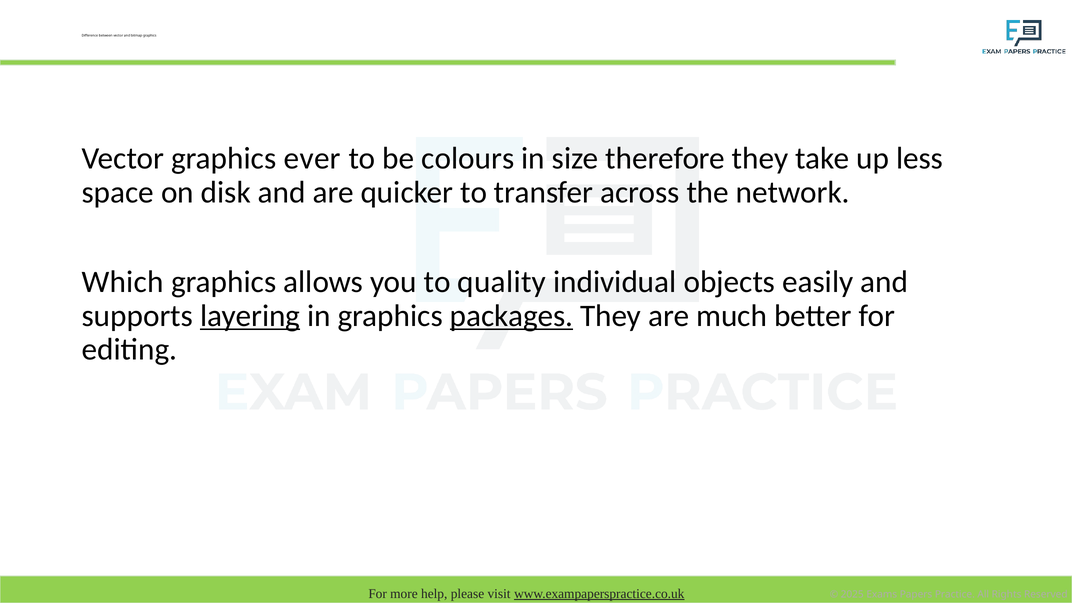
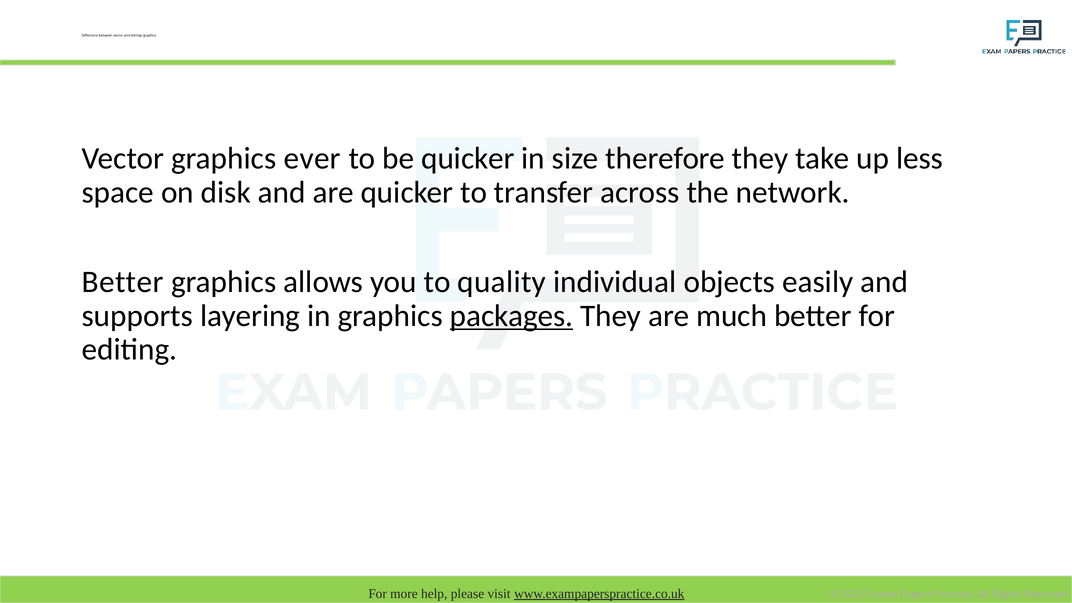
be colours: colours -> quicker (468, 159)
Which: Which -> Better (123, 282)
layering underline: present -> none (250, 316)
